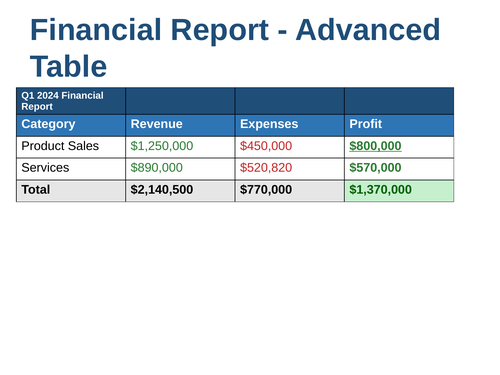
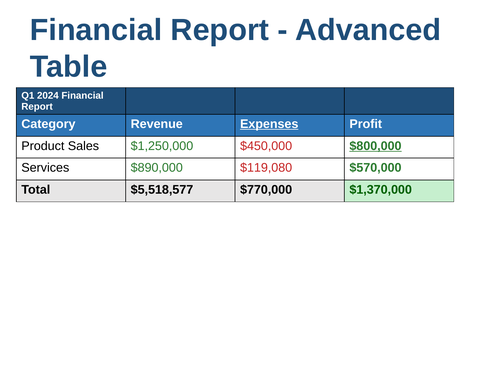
Expenses underline: none -> present (269, 124)
$520,820: $520,820 -> $119,080 (266, 168)
$2,140,500: $2,140,500 -> $5,518,577 (162, 190)
